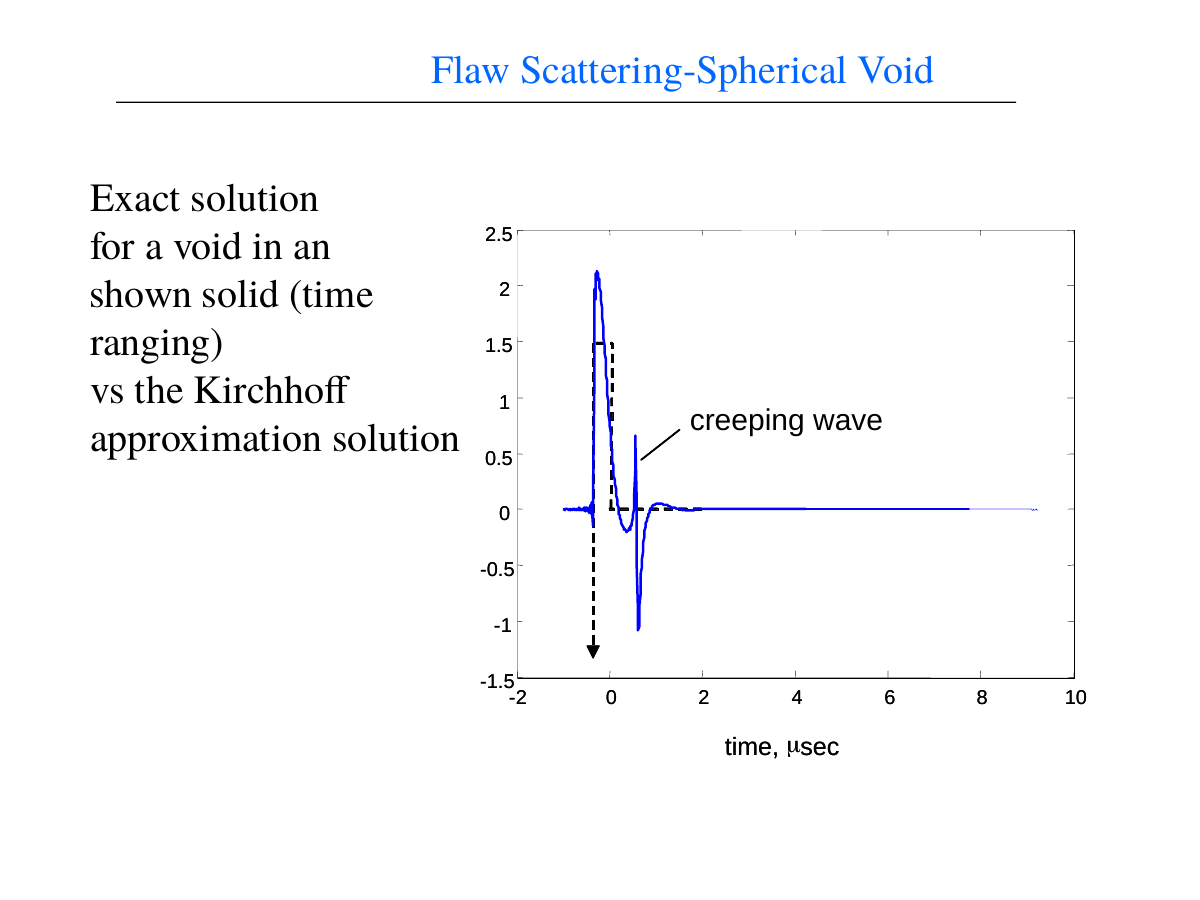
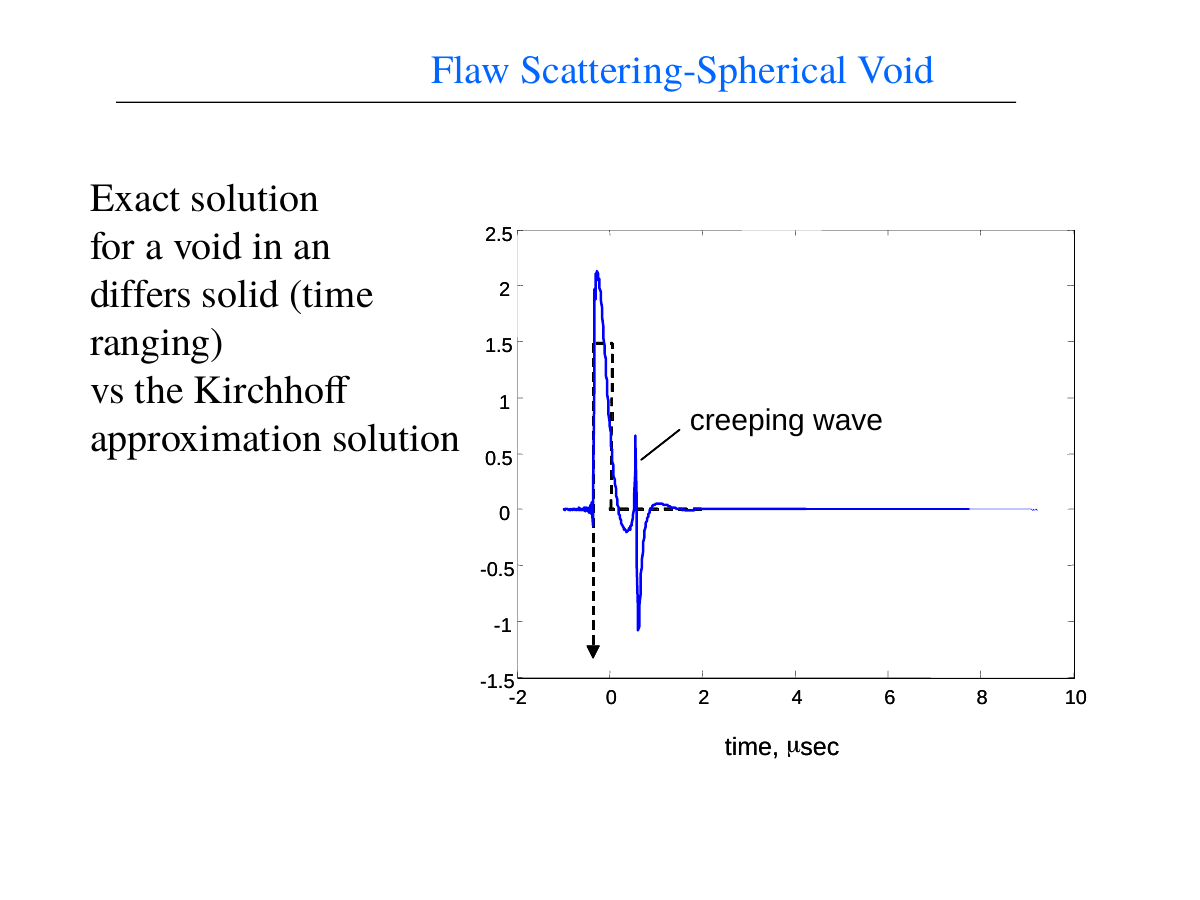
shown: shown -> differs (141, 294)
